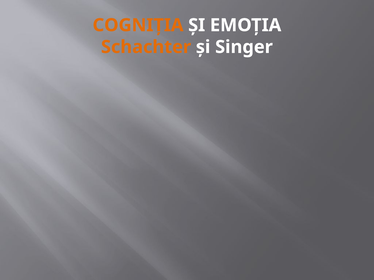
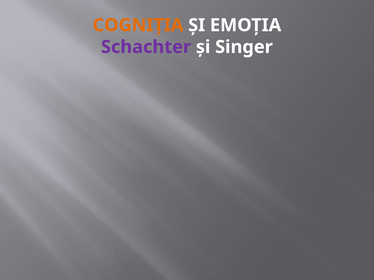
Schachter colour: orange -> purple (146, 47)
